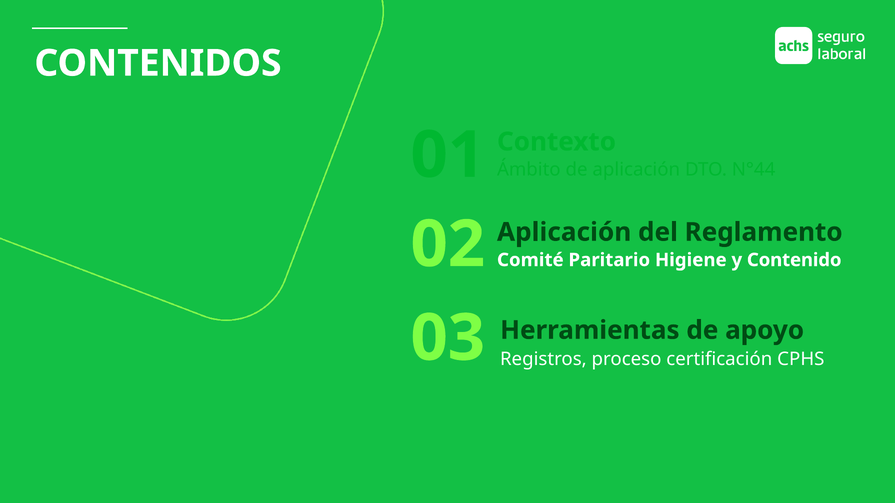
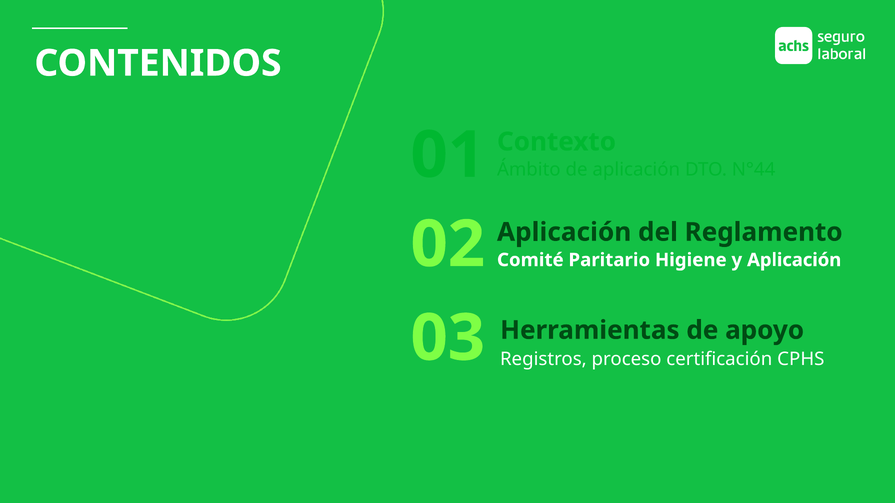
y Contenido: Contenido -> Aplicación (794, 260)
